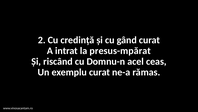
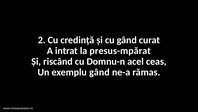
exemplu curat: curat -> gând (99, 72)
